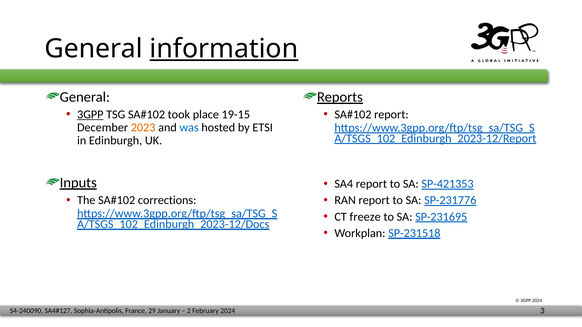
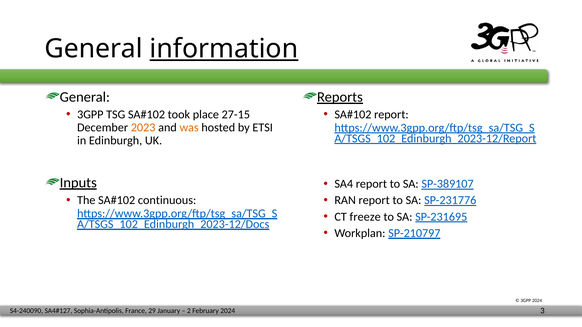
3GPP underline: present -> none (90, 115)
19-15: 19-15 -> 27-15 (236, 115)
was colour: blue -> orange (189, 128)
SP-421353: SP-421353 -> SP-389107 (448, 184)
corrections: corrections -> continuous (167, 200)
SP-231518: SP-231518 -> SP-210797 (414, 233)
